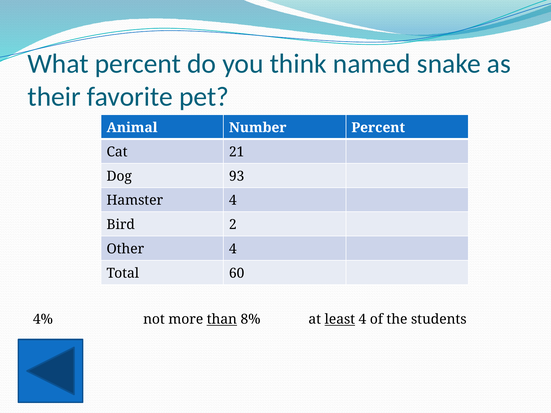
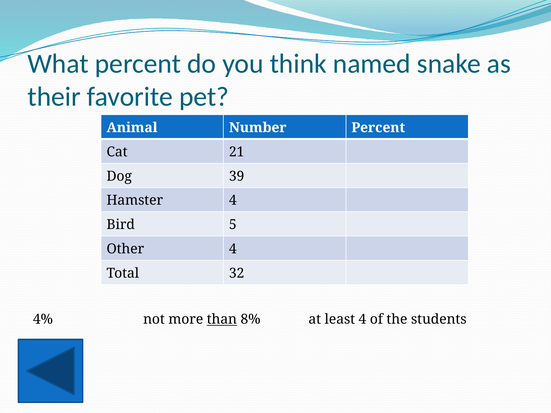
93: 93 -> 39 (237, 176)
2: 2 -> 5 (233, 225)
60: 60 -> 32 (237, 273)
least underline: present -> none (340, 320)
